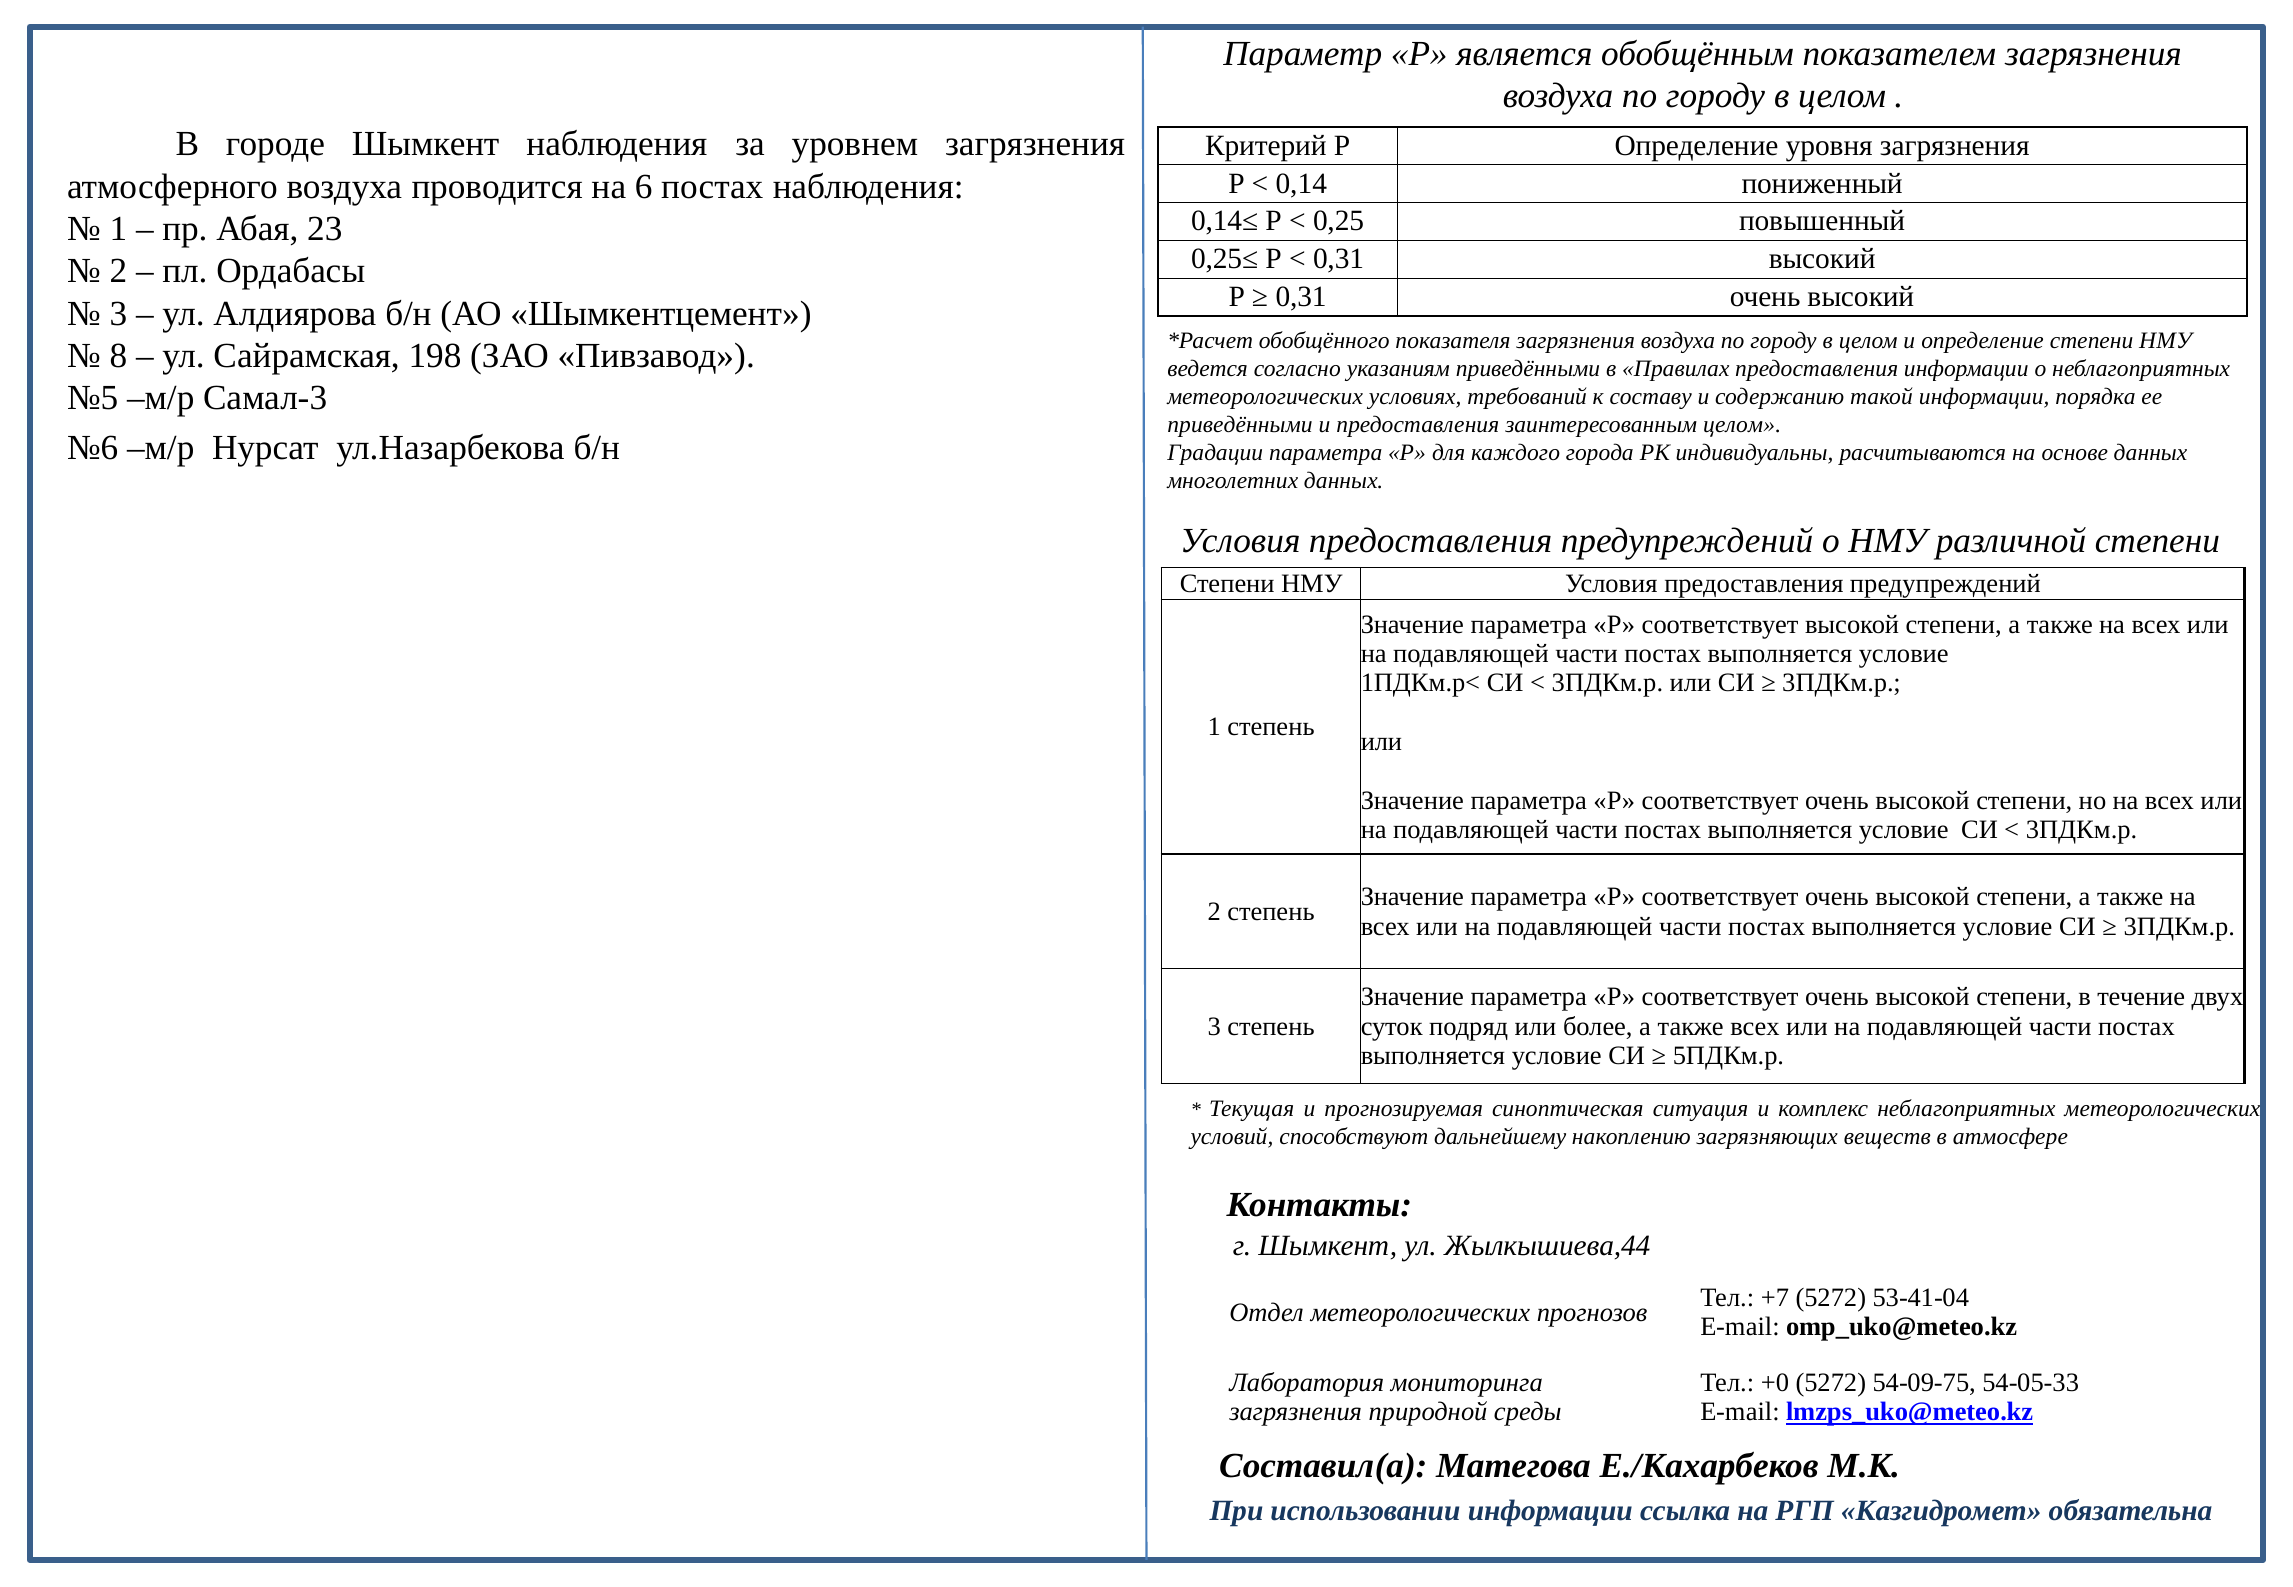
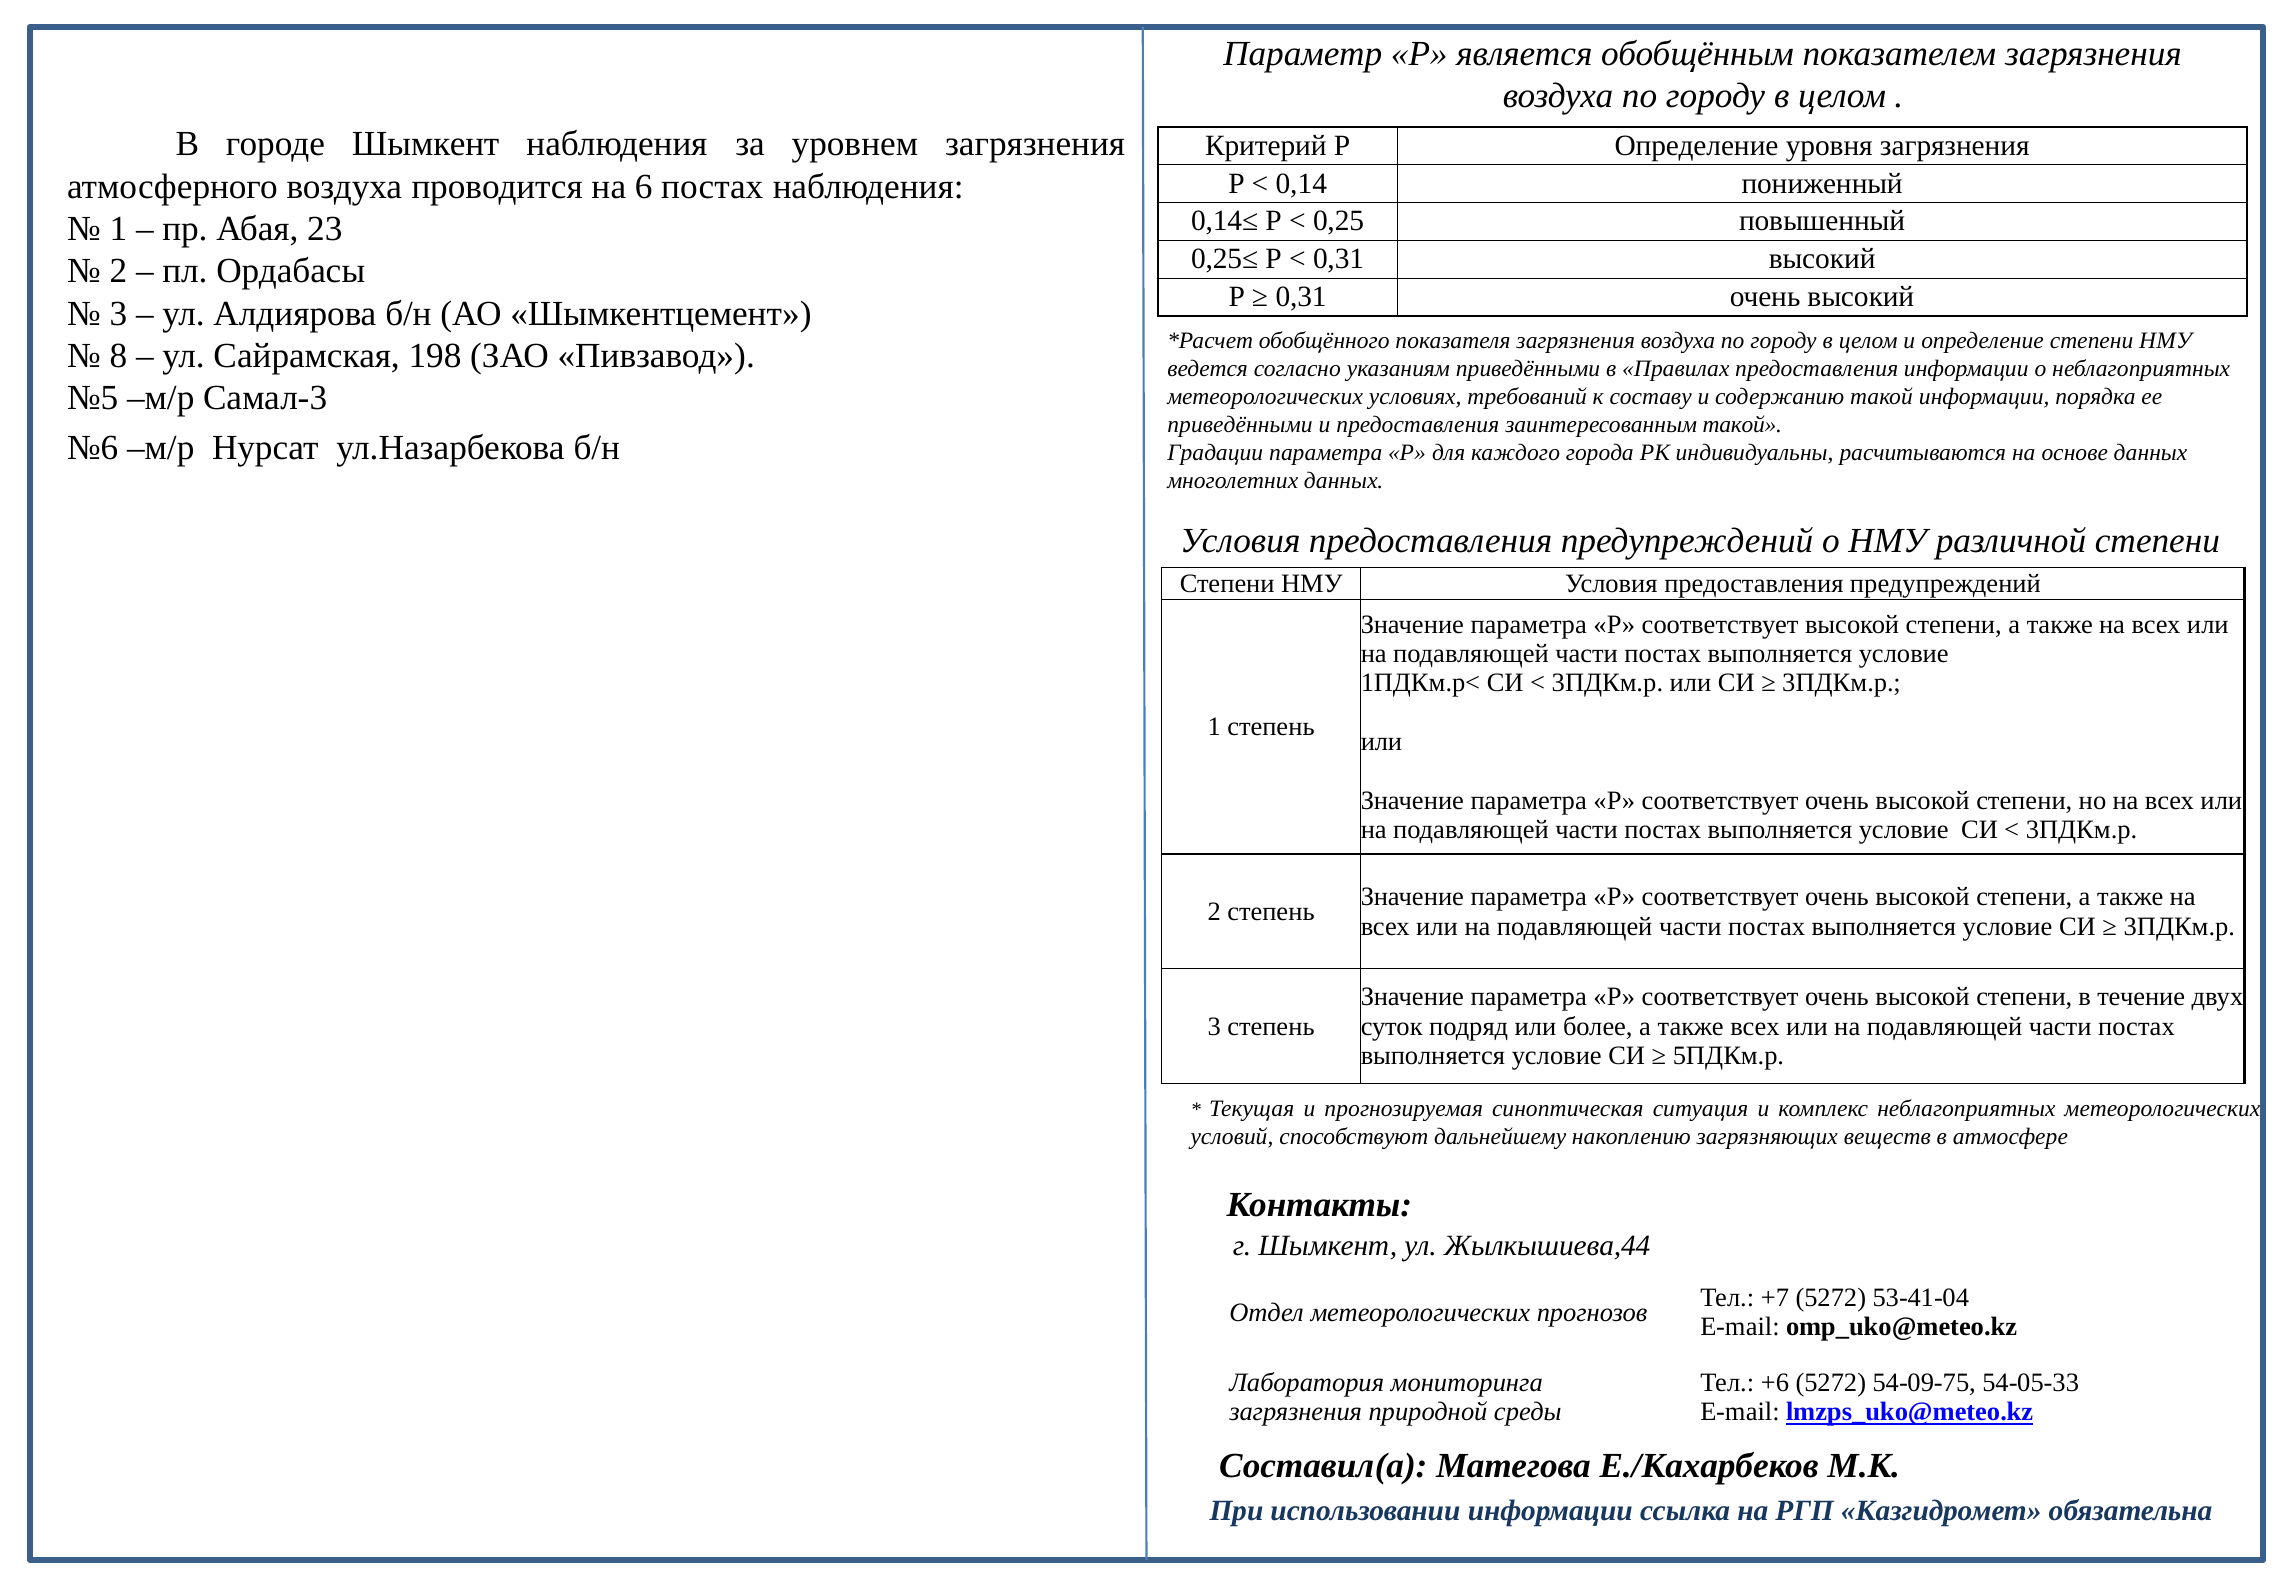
заинтересованным целом: целом -> такой (1742, 425)
+0: +0 -> +6 (1775, 1383)
